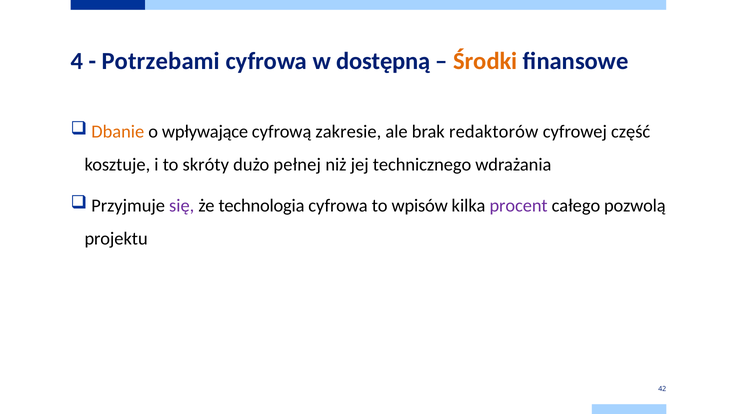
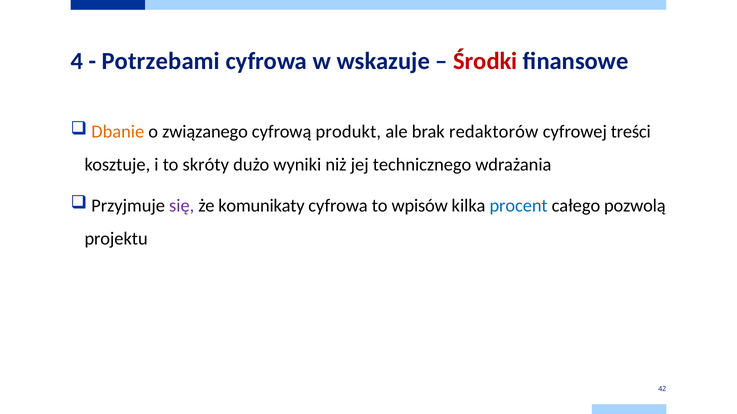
dostępną: dostępną -> wskazuje (383, 61)
Środki colour: orange -> red (485, 61)
wpływające: wpływające -> związanego (205, 132)
zakresie: zakresie -> produkt (348, 132)
część: część -> treści (631, 132)
pełnej: pełnej -> wyniki (297, 165)
technologia: technologia -> komunikaty (261, 206)
procent colour: purple -> blue (519, 206)
